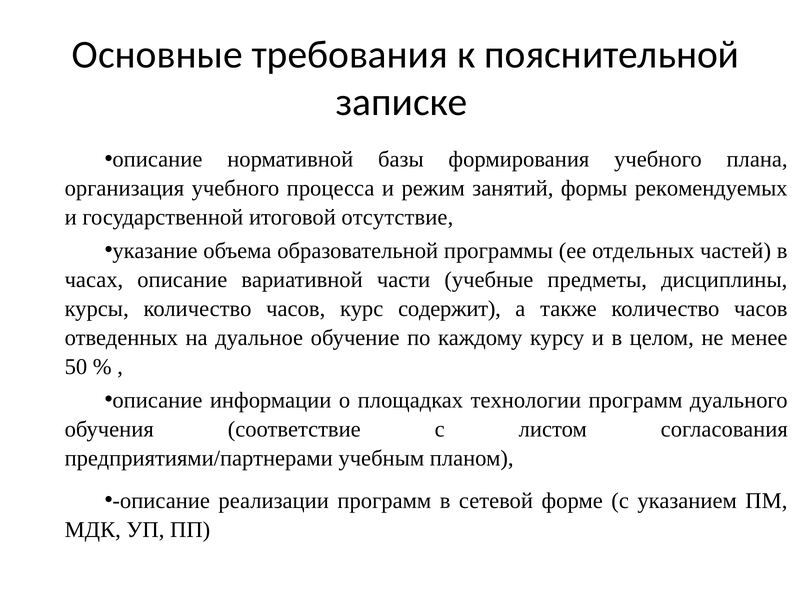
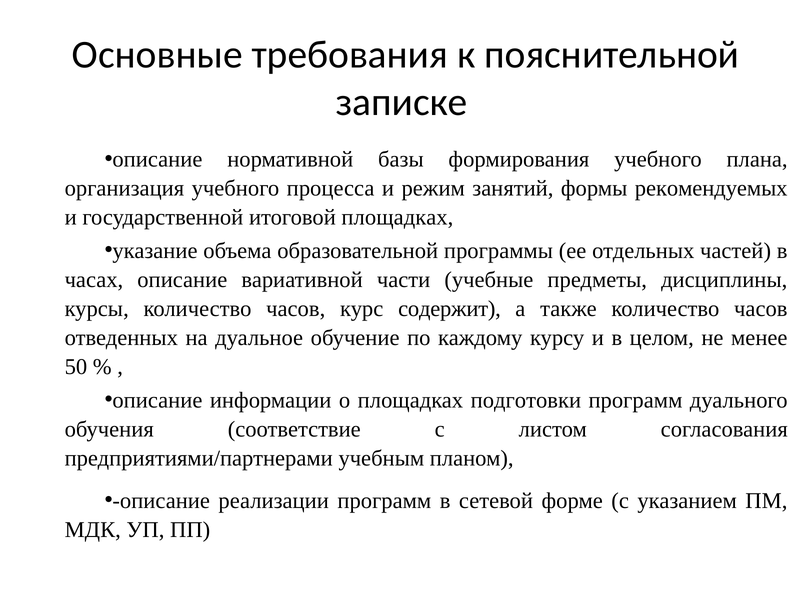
итоговой отсутствие: отсутствие -> площадках (397, 217)
технологии: технологии -> подготовки (526, 400)
